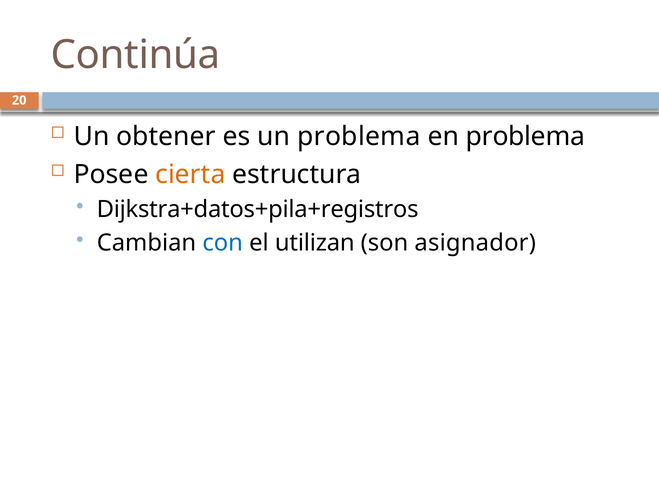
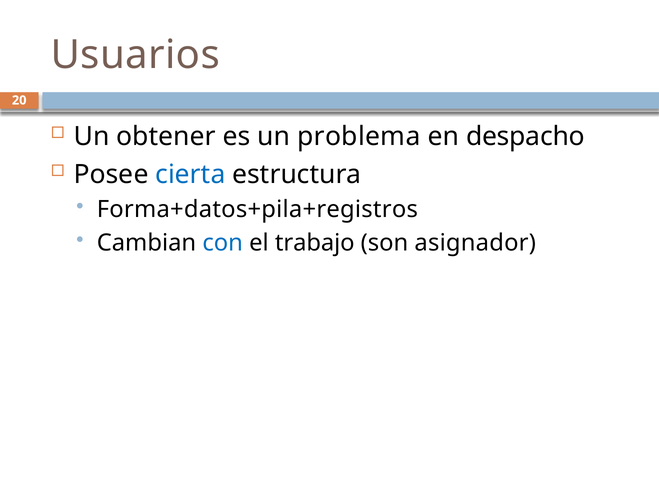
Continúa: Continúa -> Usuarios (135, 55)
en problema: problema -> despacho (525, 136)
cierta colour: orange -> blue (190, 175)
Dijkstra+datos+pila+registros: Dijkstra+datos+pila+registros -> Forma+datos+pila+registros (257, 210)
utilizan: utilizan -> trabajo (315, 243)
